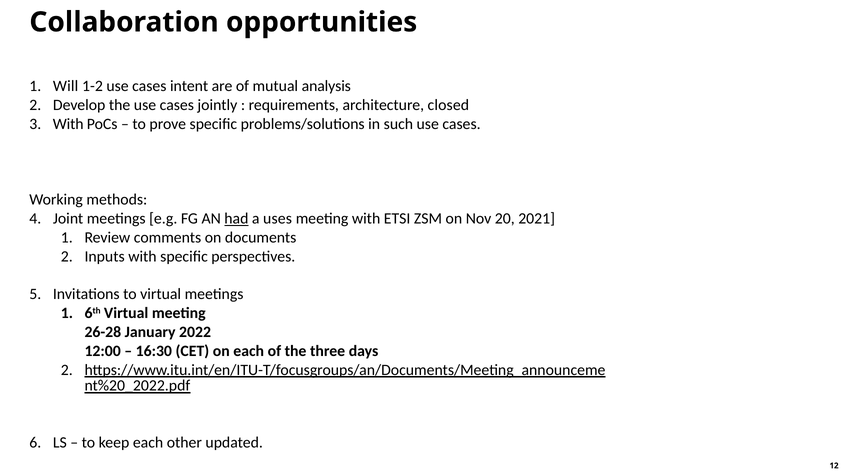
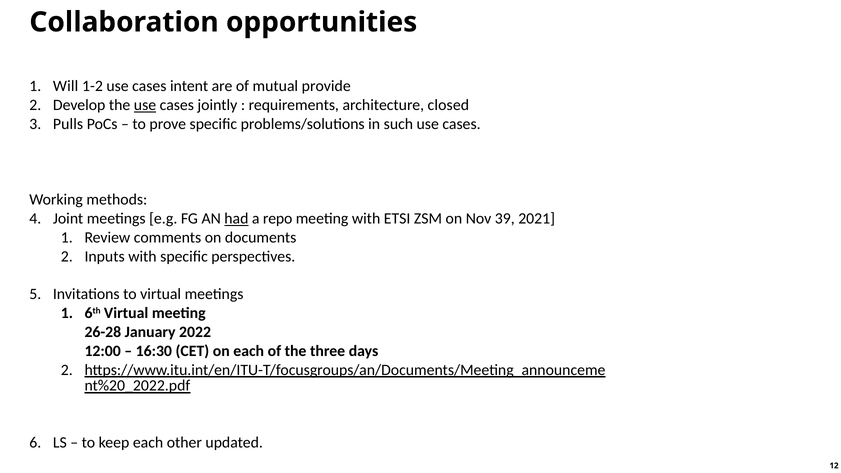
analysis: analysis -> provide (326, 86)
use underline: none -> present (145, 105)
With: With -> Pulls (68, 124)
uses: uses -> repo (278, 219)
20: 20 -> 39 (505, 219)
